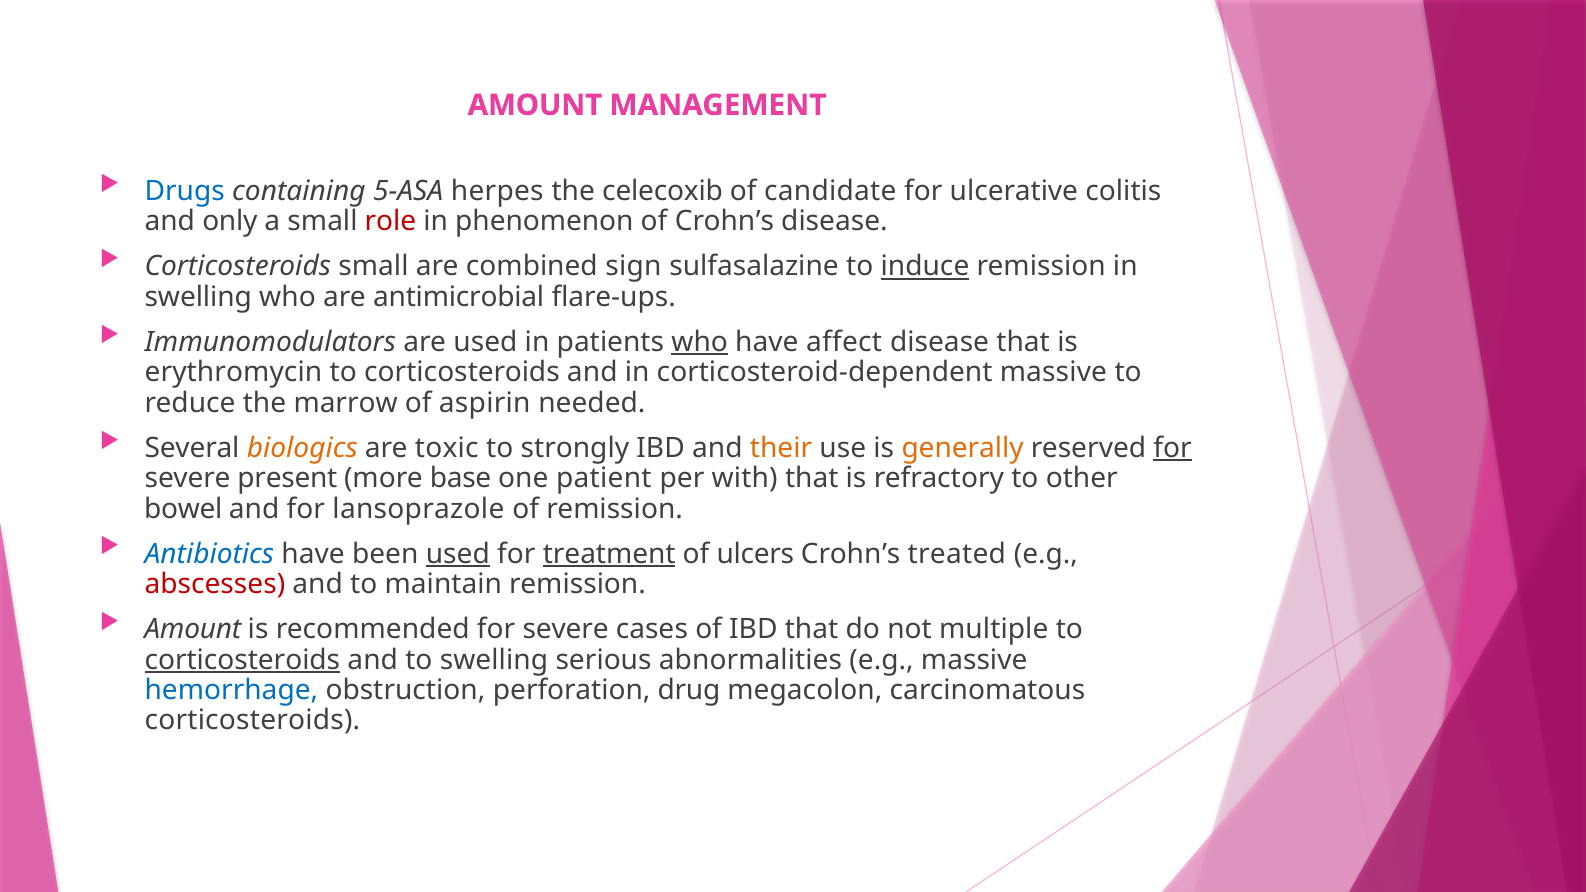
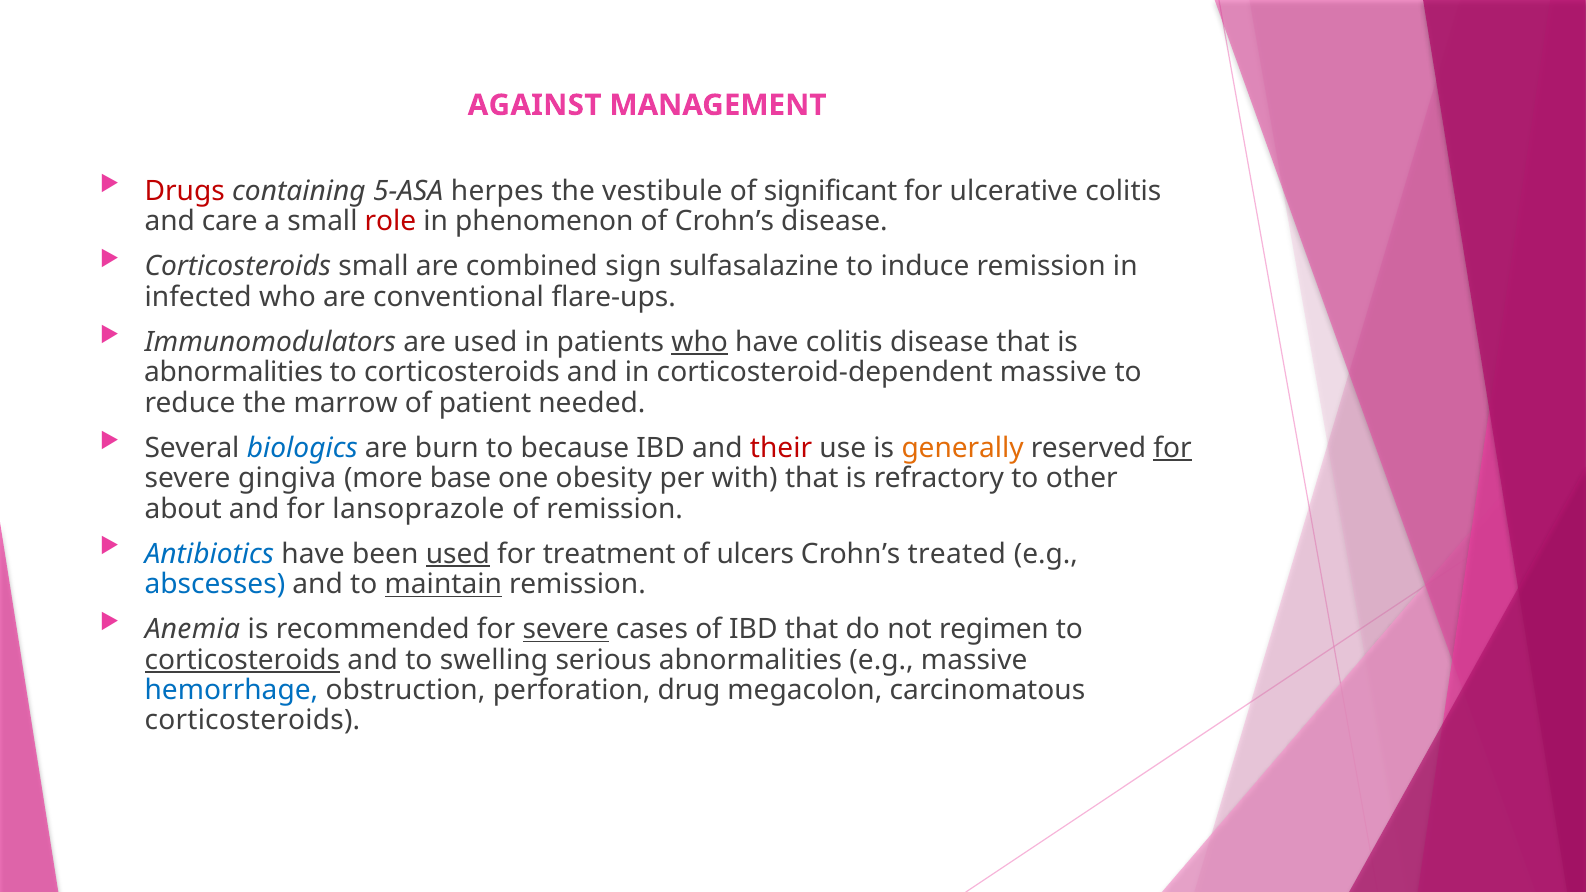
AMOUNT: AMOUNT -> AGAINST (535, 105)
Drugs colour: blue -> red (185, 191)
celecoxib: celecoxib -> vestibule (662, 191)
candidate: candidate -> significant (831, 191)
only: only -> care (230, 222)
induce underline: present -> none (925, 267)
swelling: swelling -> infected (198, 297)
antimicrobial: antimicrobial -> conventional (459, 297)
have affect: affect -> colitis (844, 342)
erythromycin: erythromycin -> abnormalities (234, 373)
aspirin: aspirin -> patient (485, 403)
biologics colour: orange -> blue (302, 448)
toxic: toxic -> burn (447, 448)
strongly: strongly -> because (575, 448)
their colour: orange -> red (781, 448)
present: present -> gingiva (287, 478)
patient: patient -> obesity (604, 478)
bowel: bowel -> about (183, 509)
treatment underline: present -> none (609, 554)
abscesses colour: red -> blue (215, 584)
maintain underline: none -> present (443, 584)
Amount: Amount -> Anemia (192, 630)
severe underline: none -> present (566, 630)
multiple: multiple -> regimen (994, 630)
